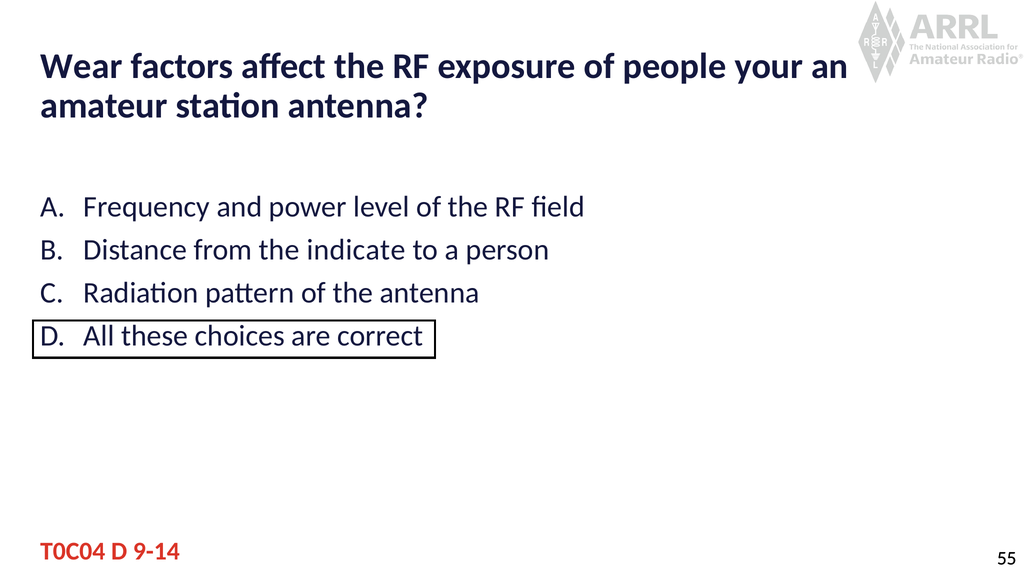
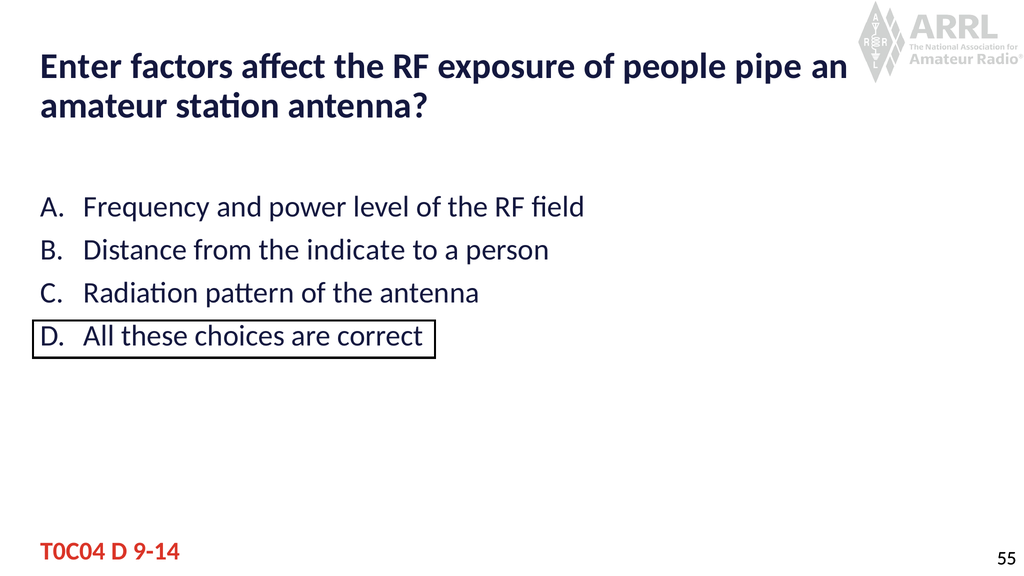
Wear: Wear -> Enter (81, 66)
your: your -> pipe (768, 66)
